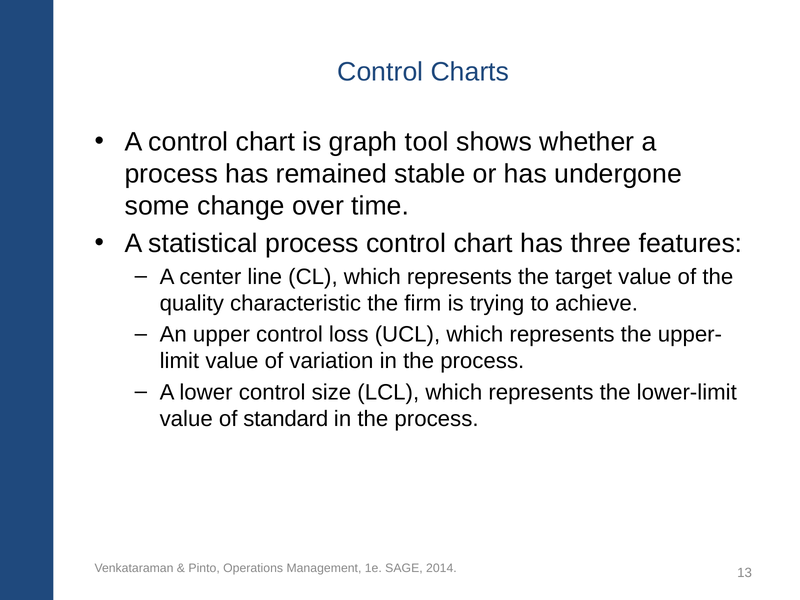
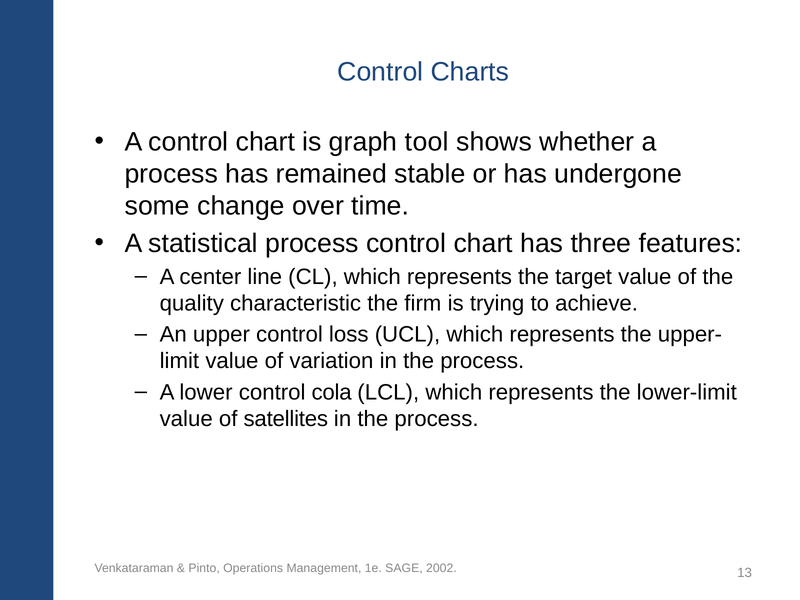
size: size -> cola (332, 392)
standard: standard -> satellites (286, 419)
2014: 2014 -> 2002 (441, 568)
